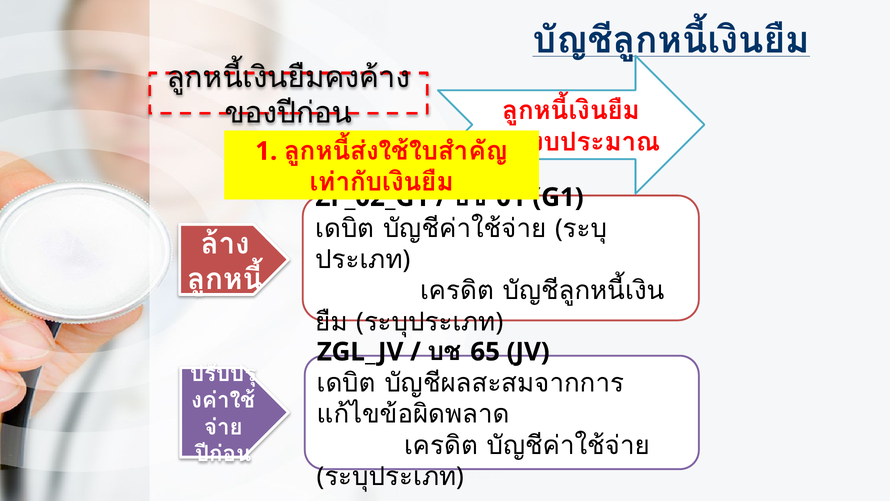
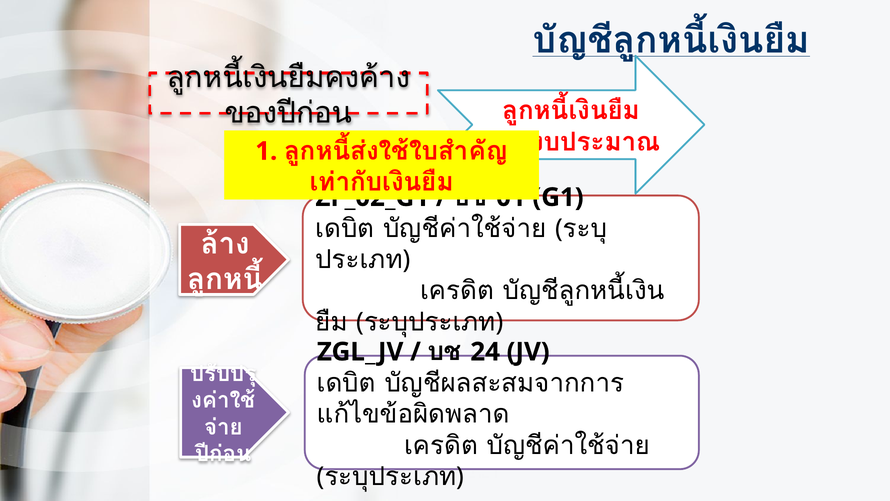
65: 65 -> 24 (485, 352)
